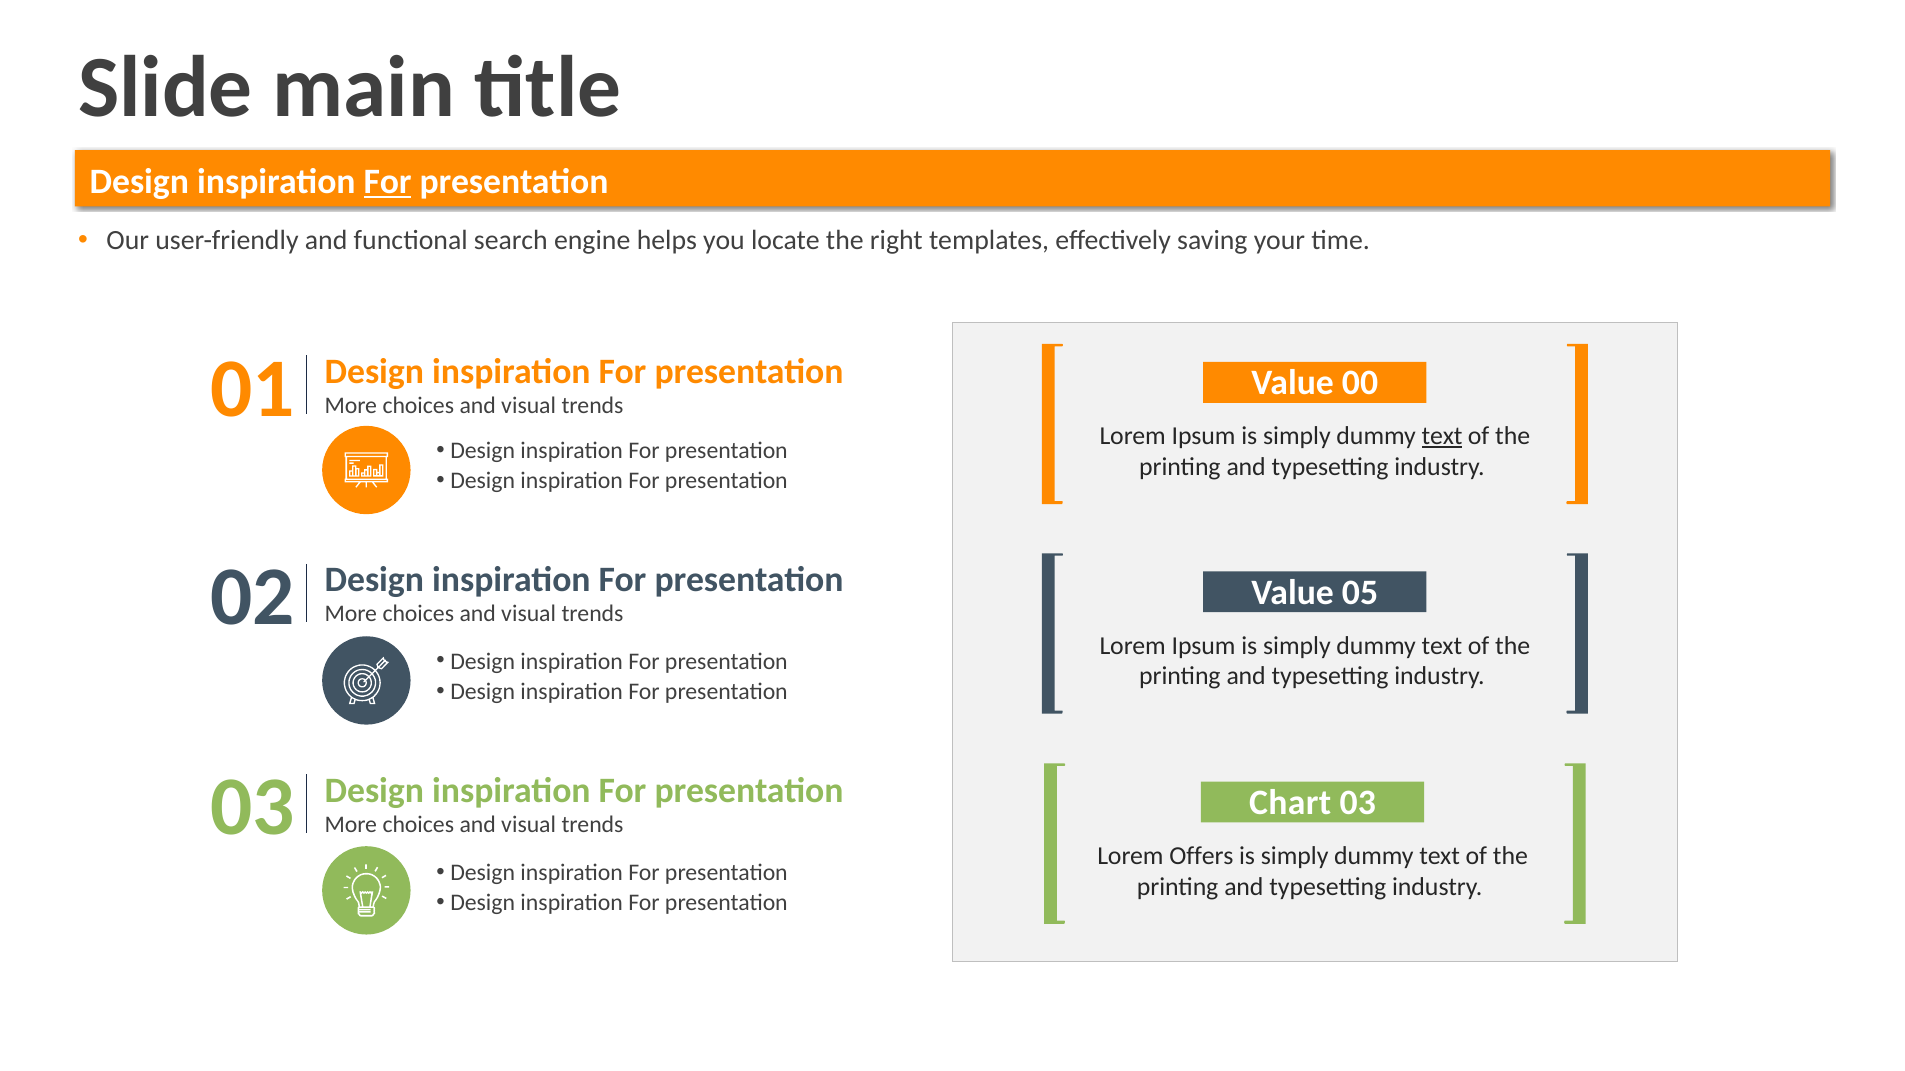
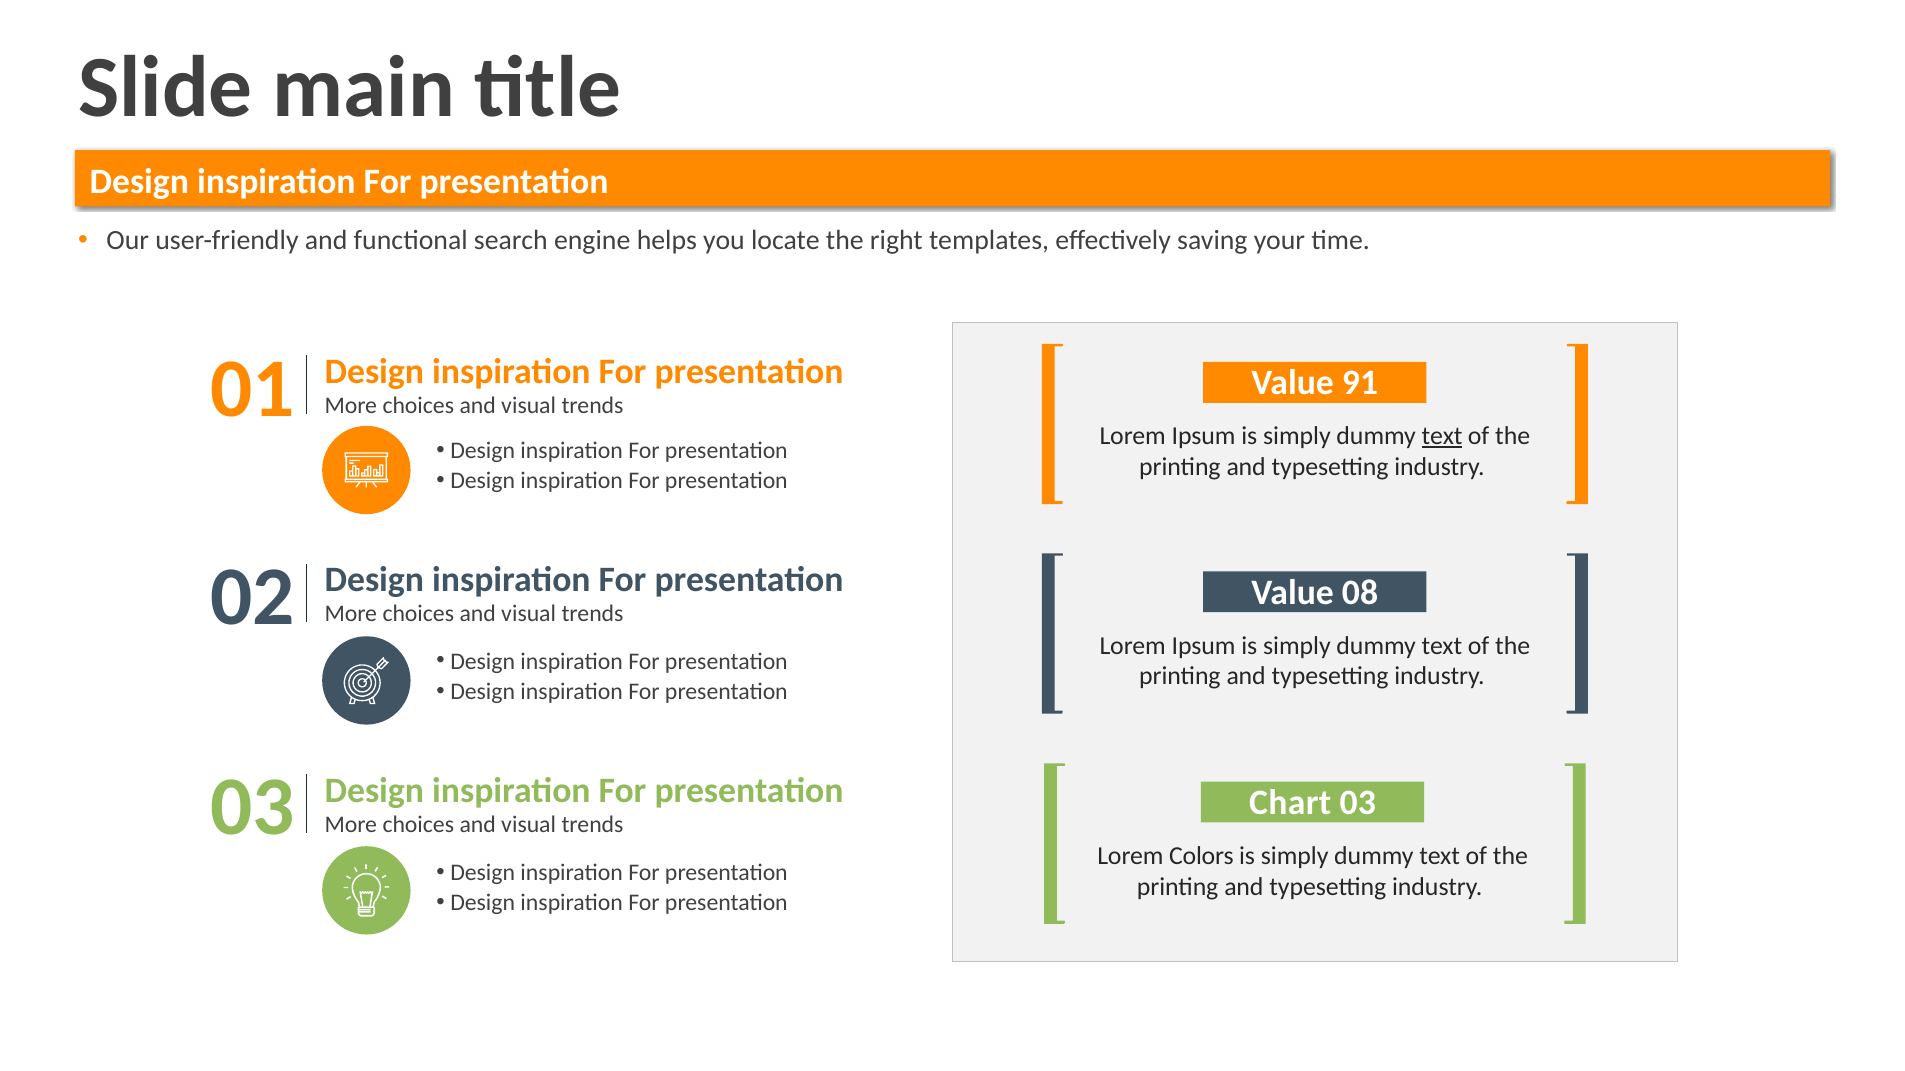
For underline: present -> none (388, 182)
00: 00 -> 91 (1360, 383)
05: 05 -> 08 (1360, 593)
Offers: Offers -> Colors (1201, 856)
